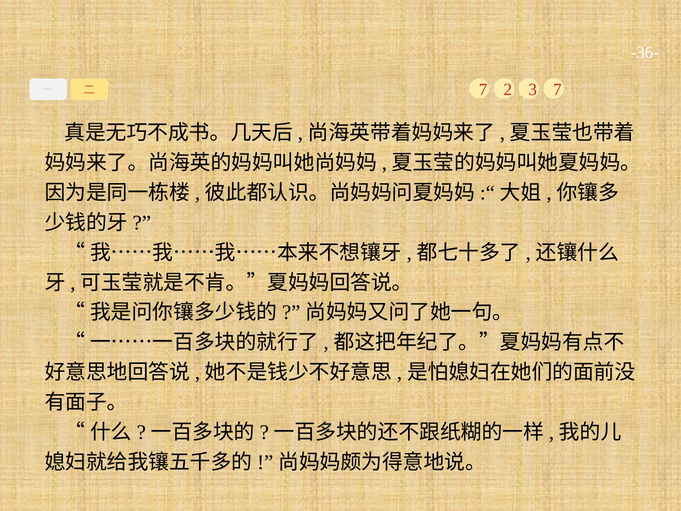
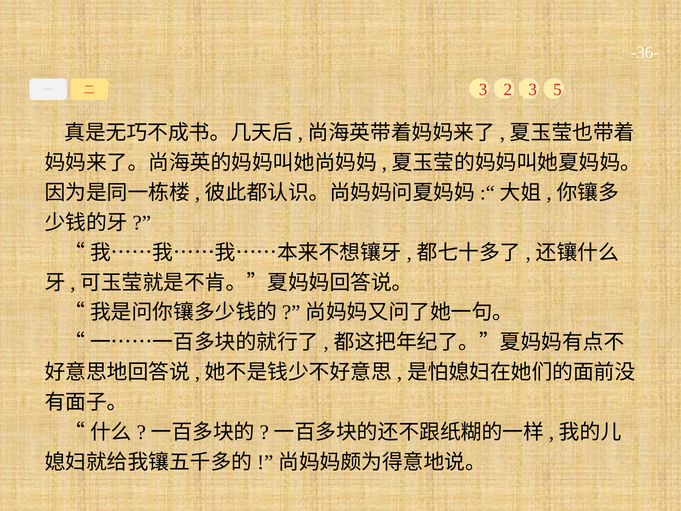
7: 7 -> 3 (483, 90)
3 7: 7 -> 5 (557, 90)
